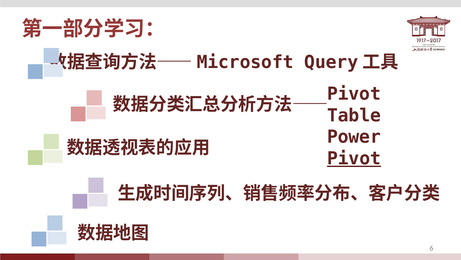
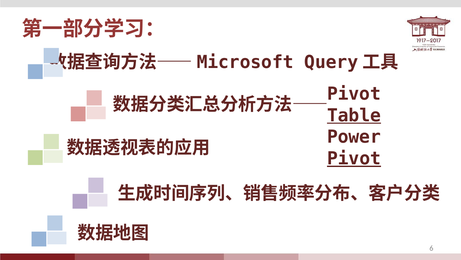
Table underline: none -> present (354, 115)
